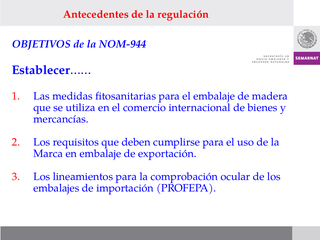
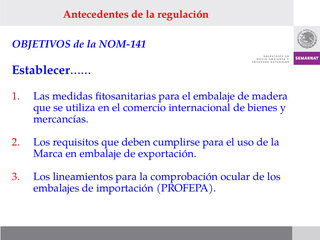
NOM-944: NOM-944 -> NOM-141 (123, 44)
